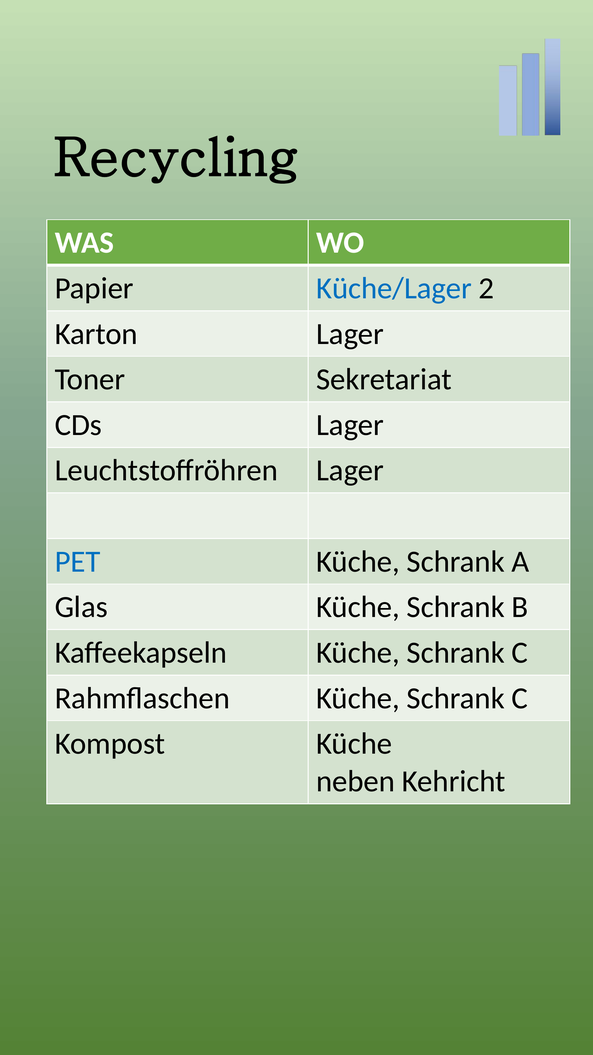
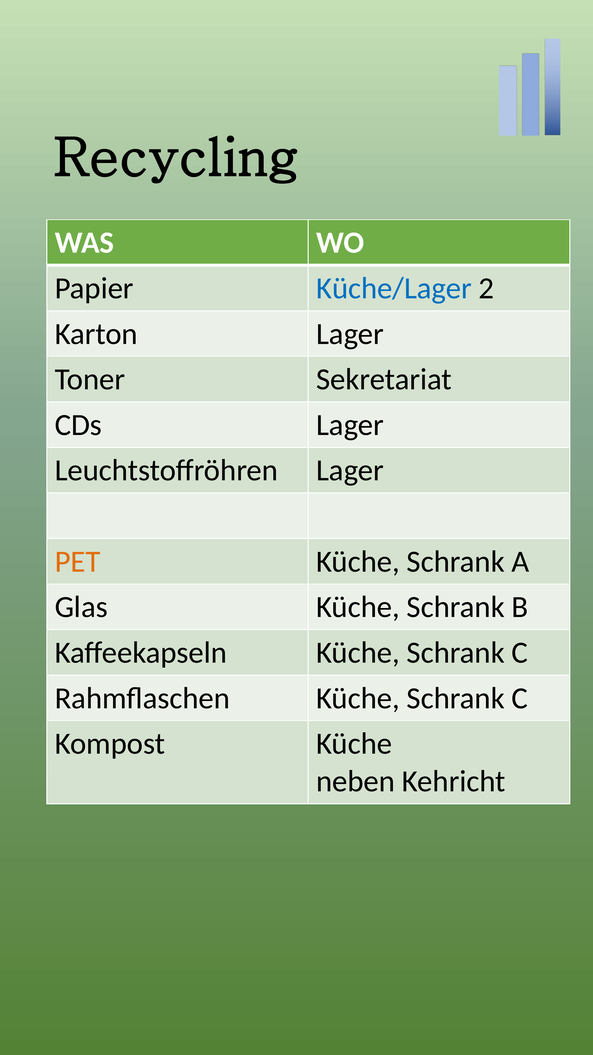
PET colour: blue -> orange (78, 561)
